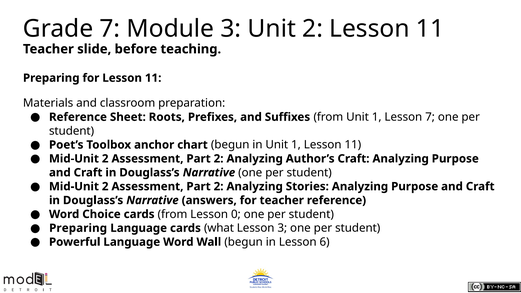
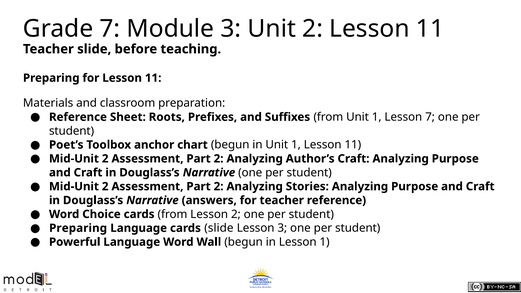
Lesson 0: 0 -> 2 (236, 214)
cards what: what -> slide (219, 228)
Lesson 6: 6 -> 1 (325, 242)
